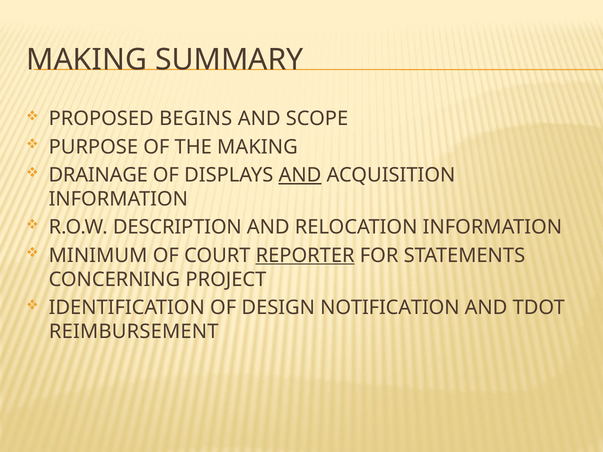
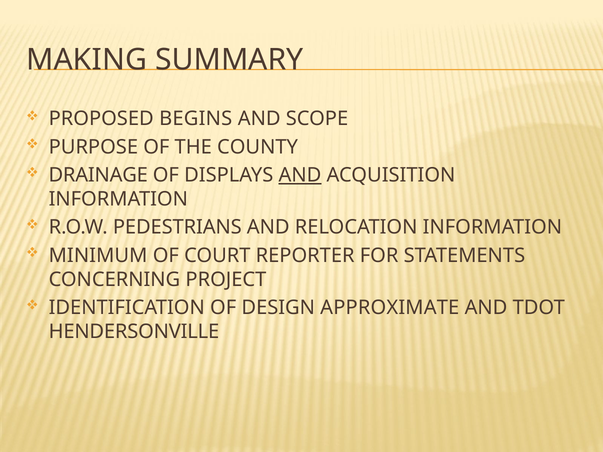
THE MAKING: MAKING -> COUNTY (258, 147)
DESCRIPTION: DESCRIPTION -> PEDESTRIANS (177, 227)
REPORTER underline: present -> none (305, 256)
NOTIFICATION: NOTIFICATION -> APPROXIMATE (390, 308)
REIMBURSEMENT: REIMBURSEMENT -> HENDERSONVILLE (134, 332)
